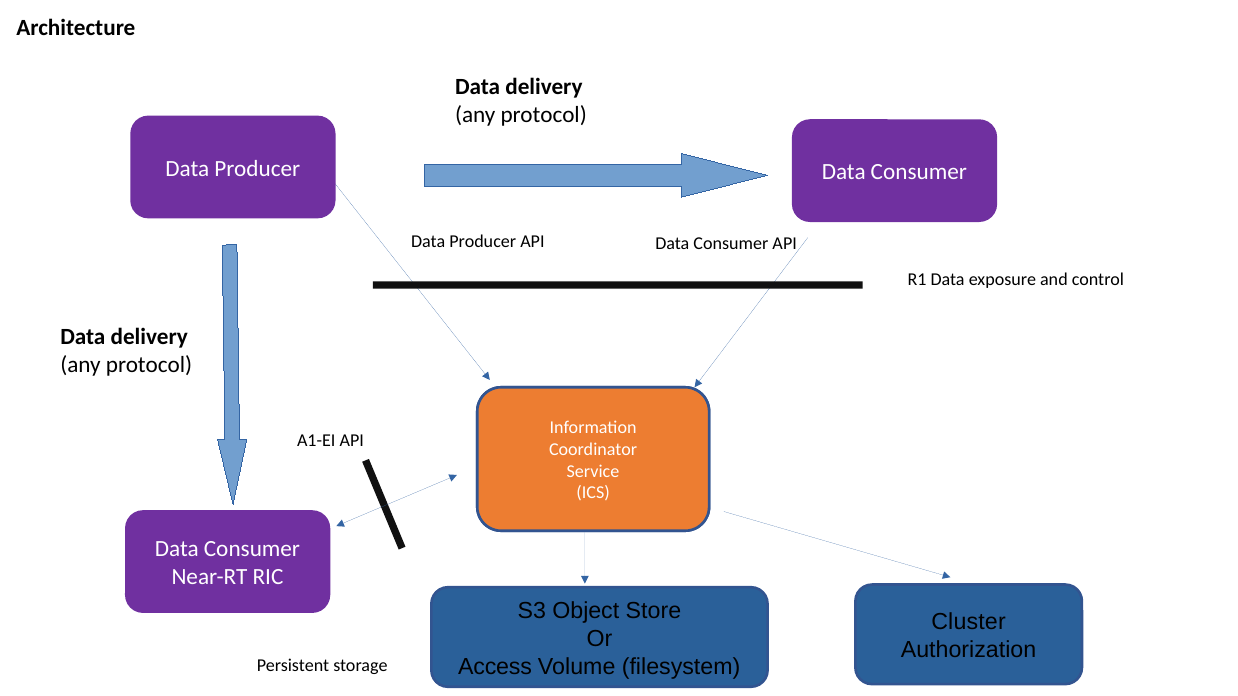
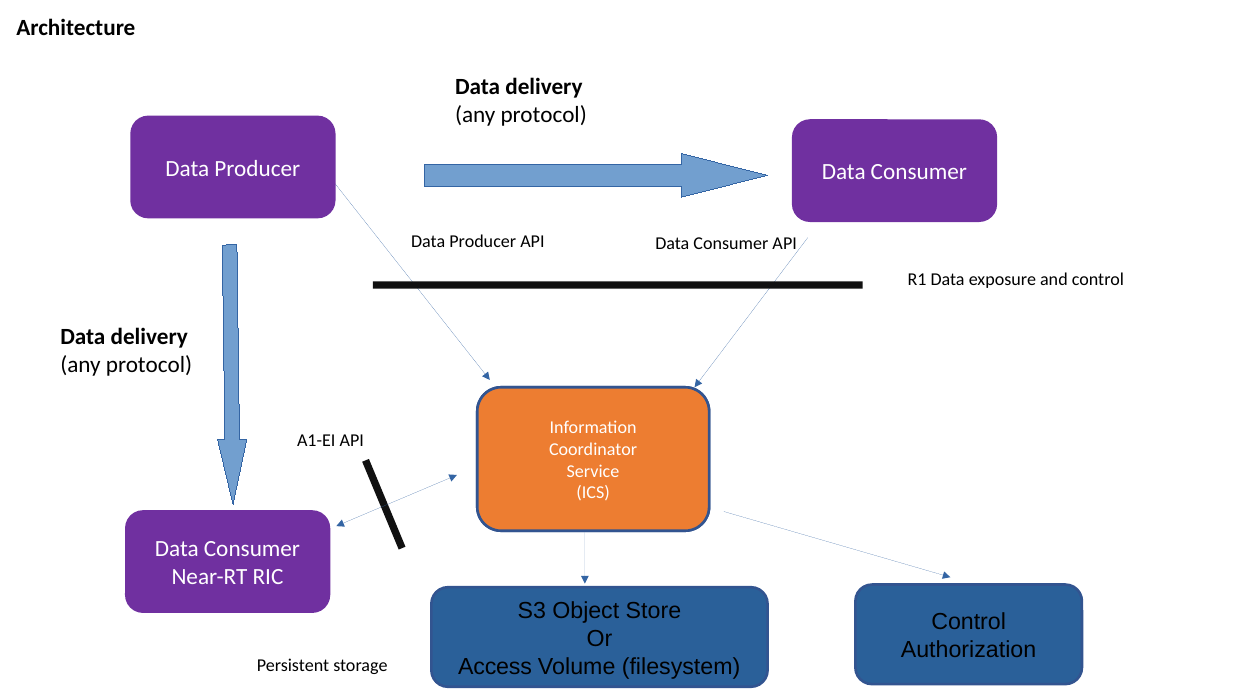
Cluster: Cluster -> Control (969, 622)
